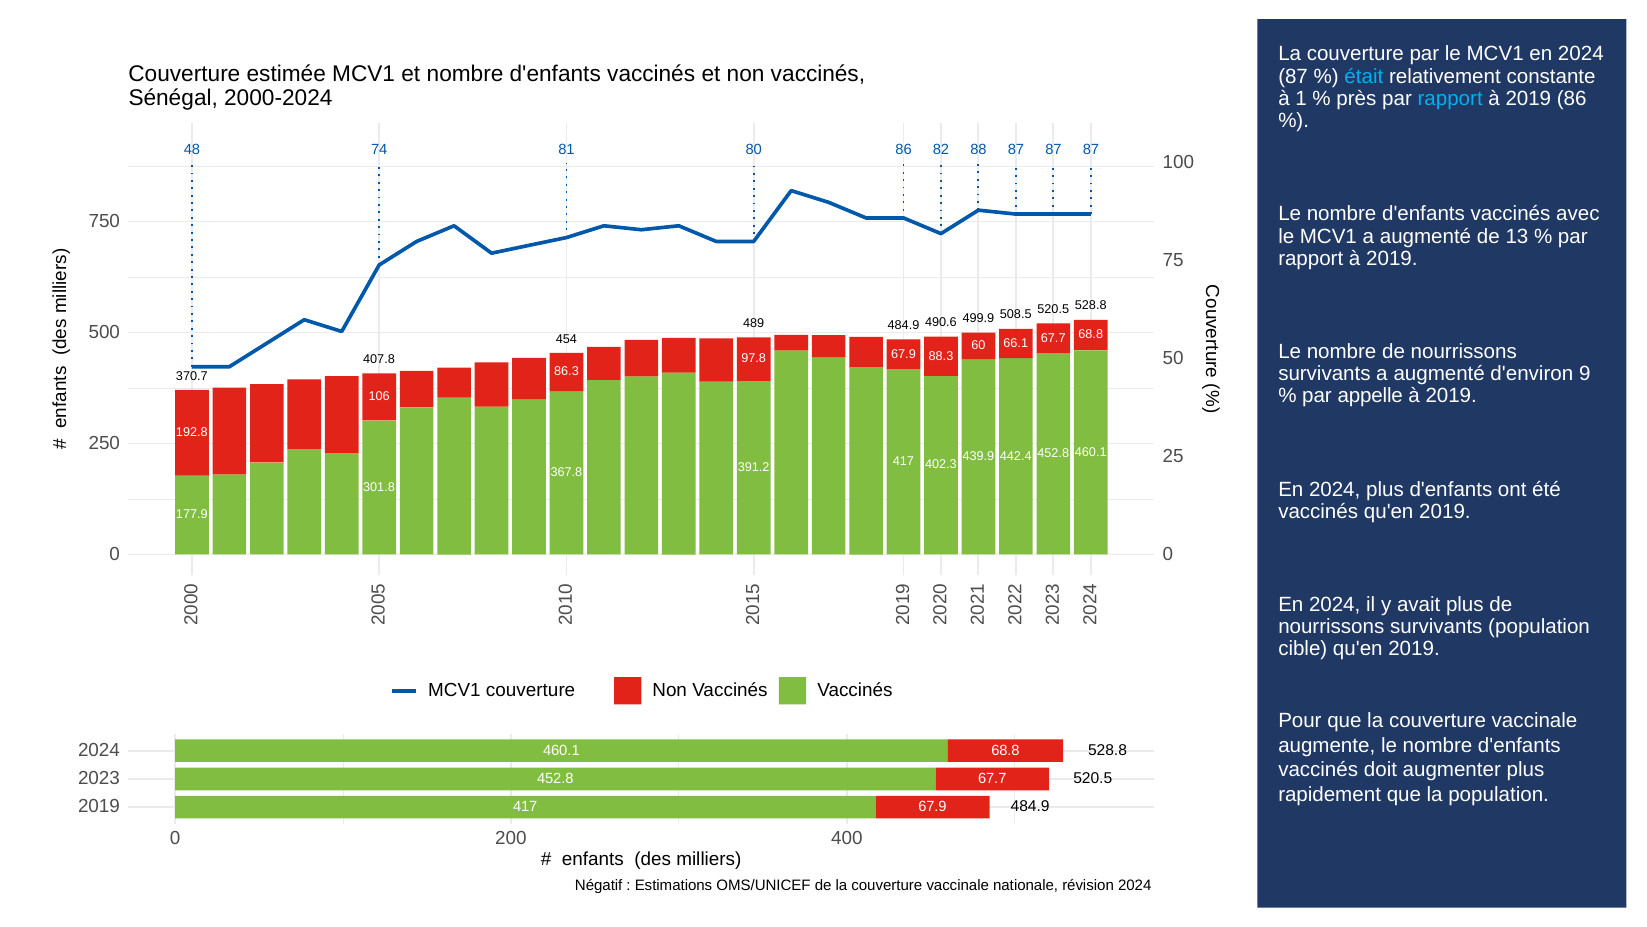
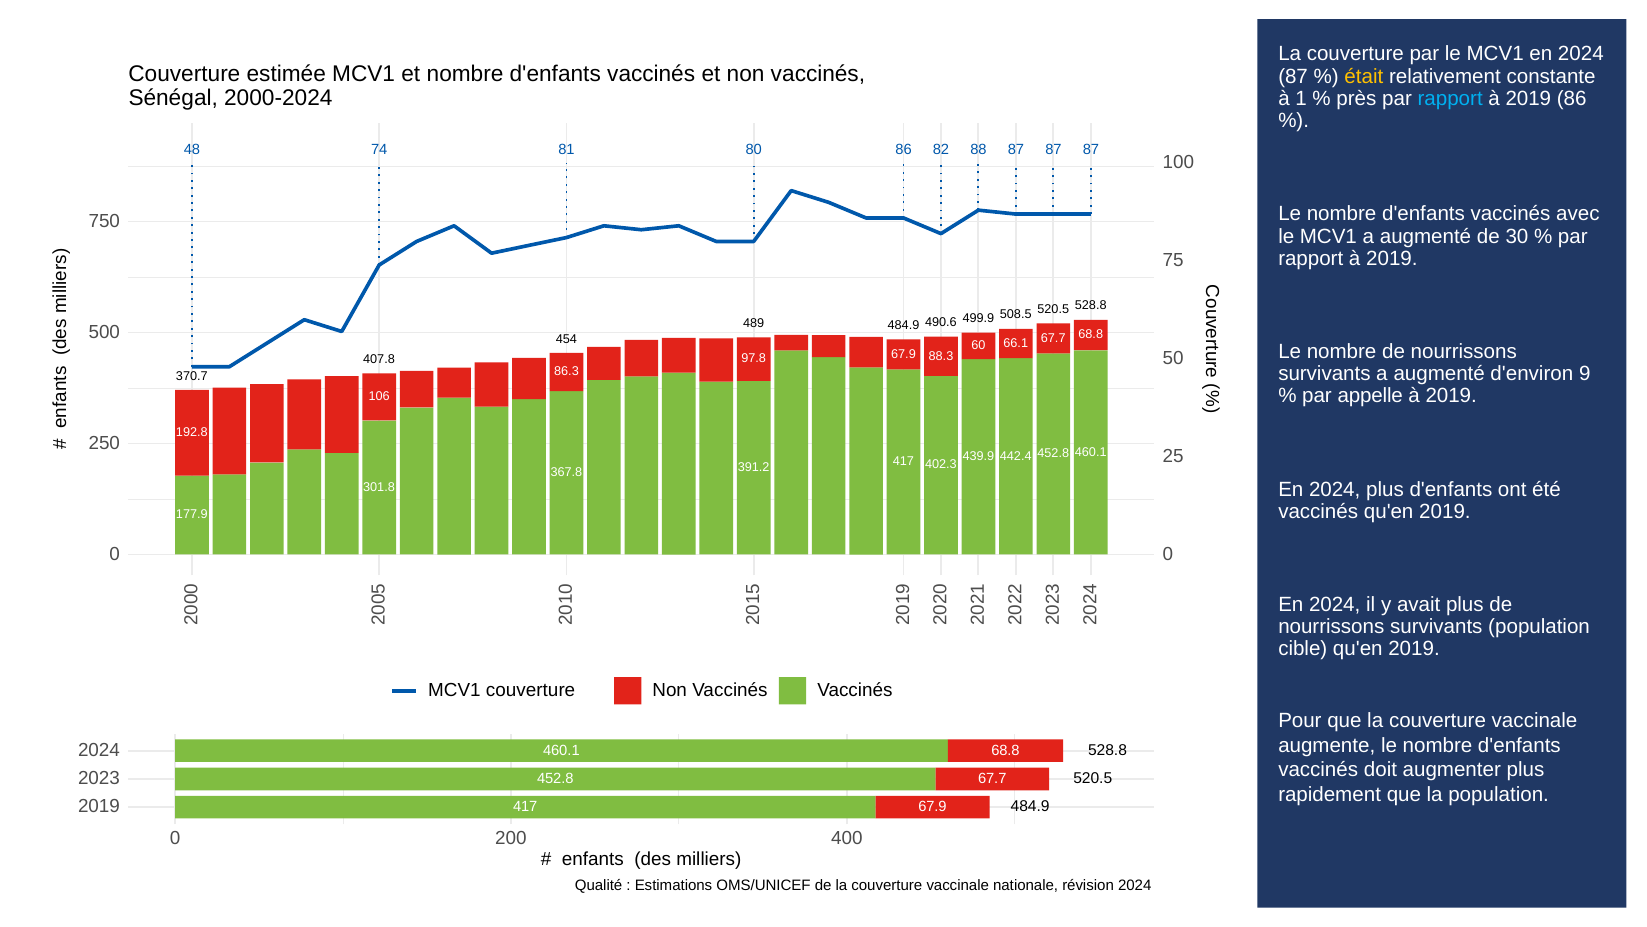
était colour: light blue -> yellow (1364, 76)
13: 13 -> 30 (1517, 236)
Négatif: Négatif -> Qualité (599, 885)
